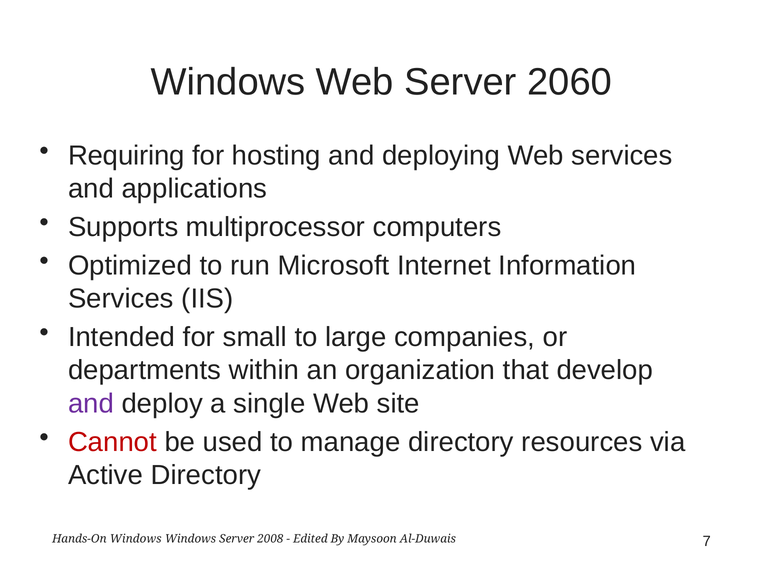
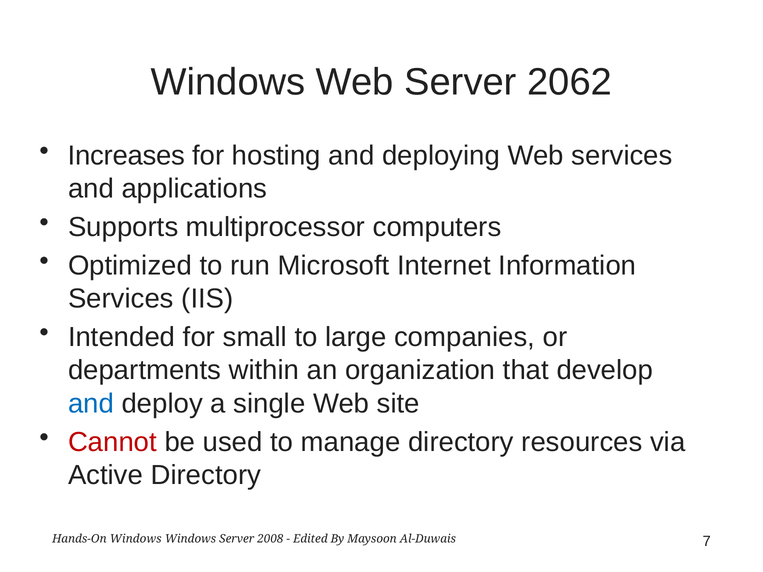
2060: 2060 -> 2062 (570, 82)
Requiring: Requiring -> Increases (126, 156)
and colour: purple -> blue (91, 404)
